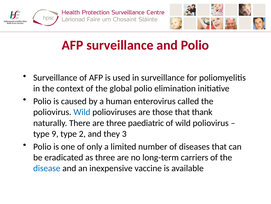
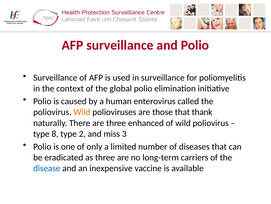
Wild colour: blue -> orange (82, 112)
paediatric: paediatric -> enhanced (146, 123)
9: 9 -> 8 (55, 133)
they: they -> miss (112, 133)
